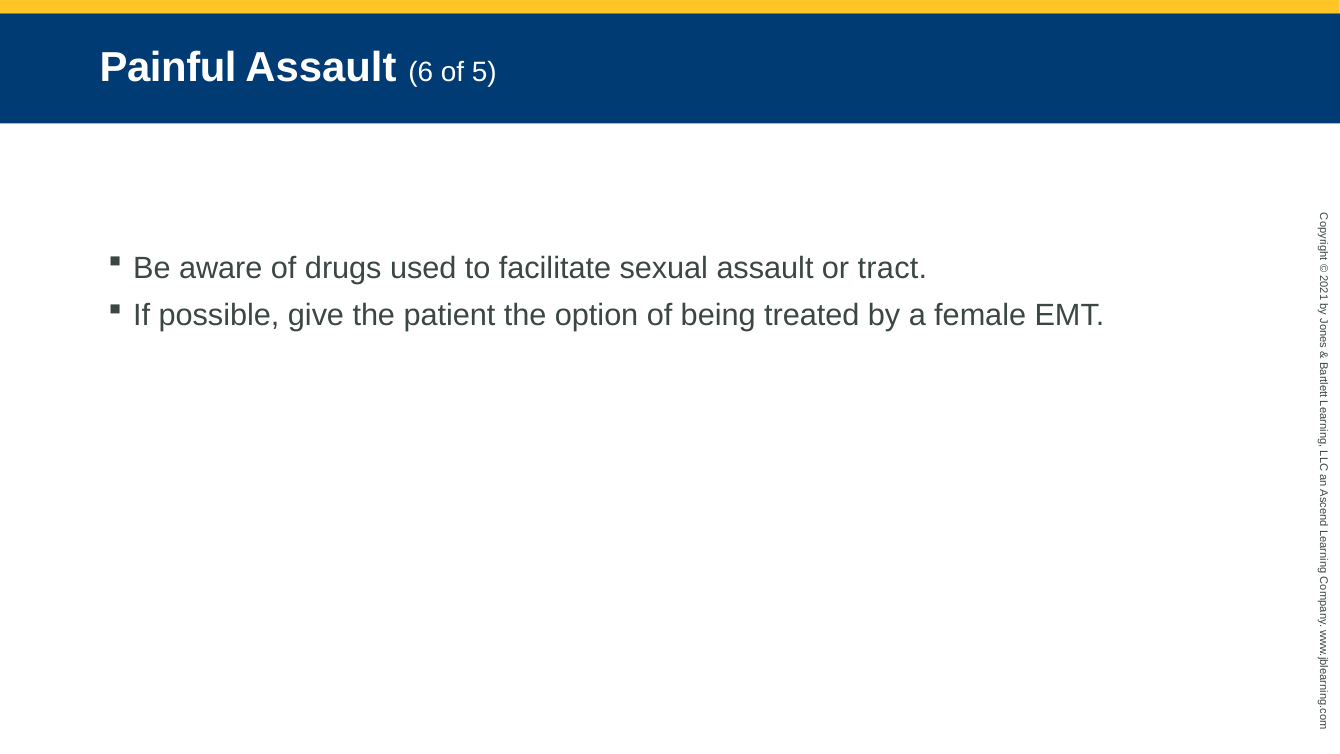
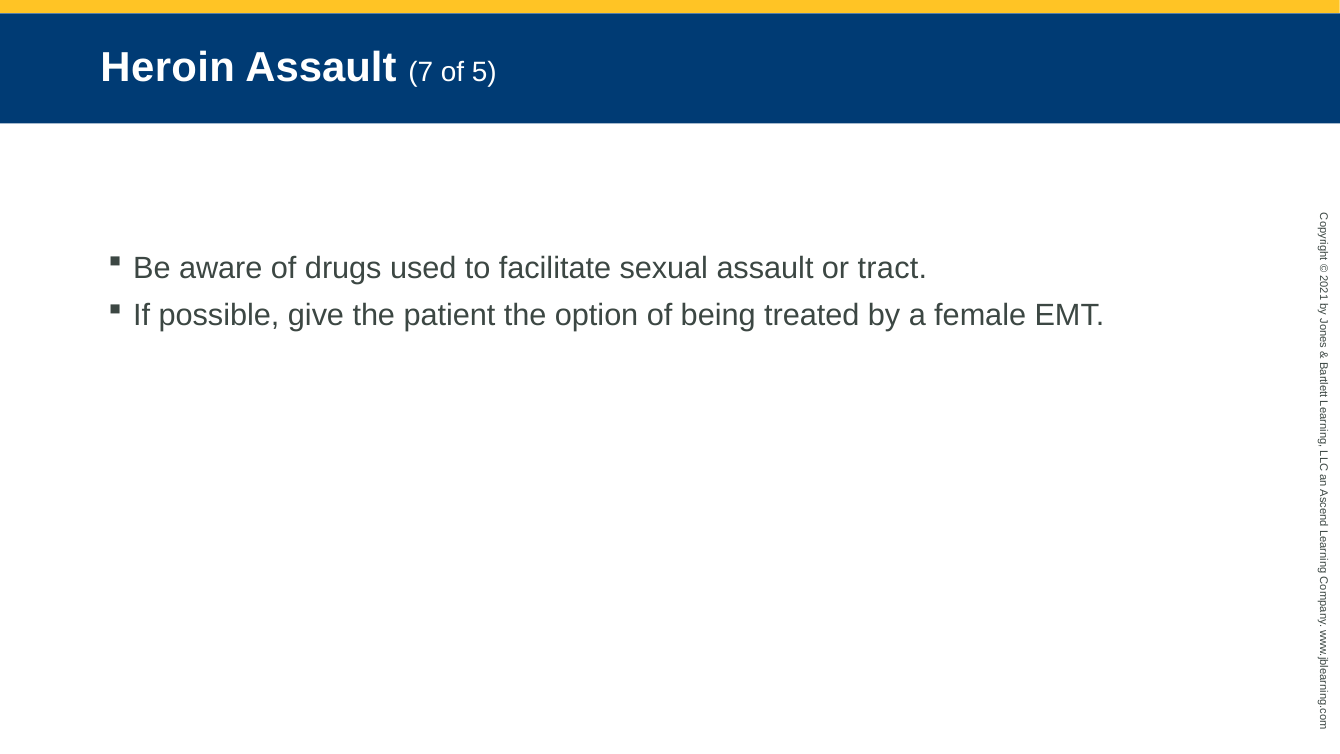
Painful: Painful -> Heroin (168, 67)
6: 6 -> 7 (421, 72)
